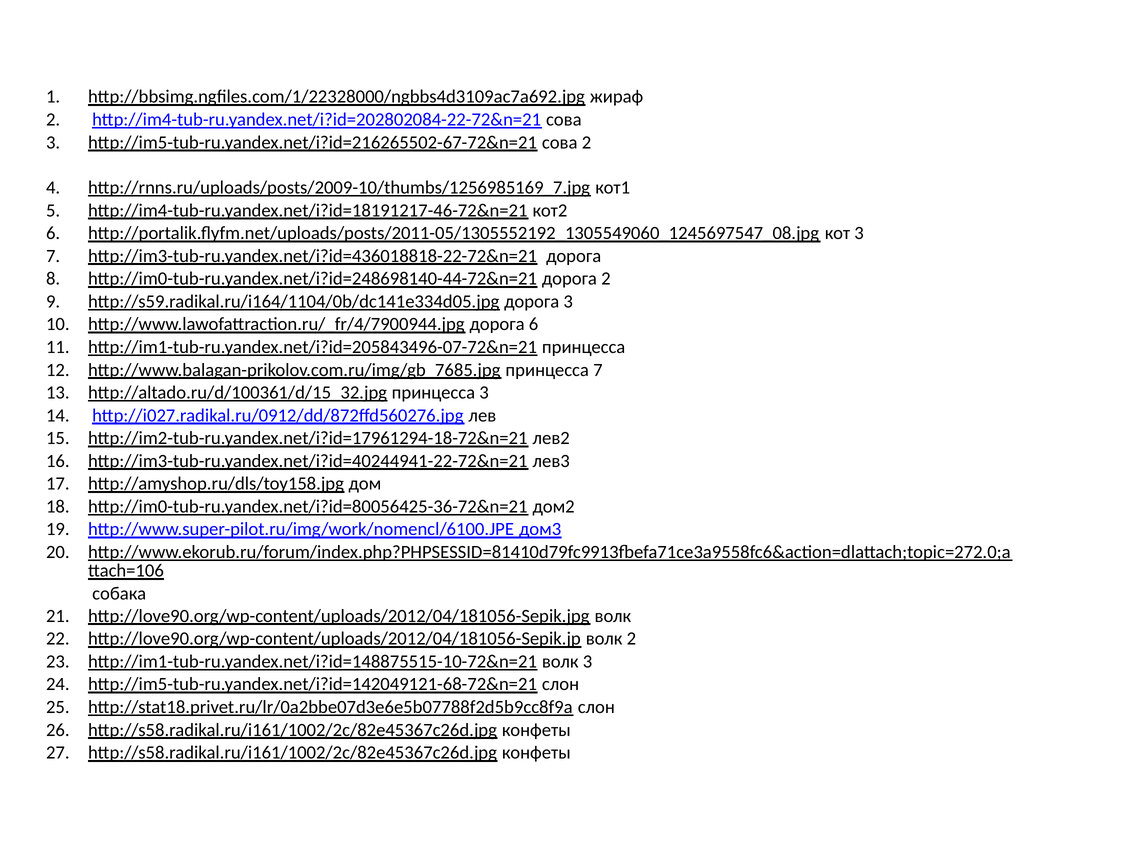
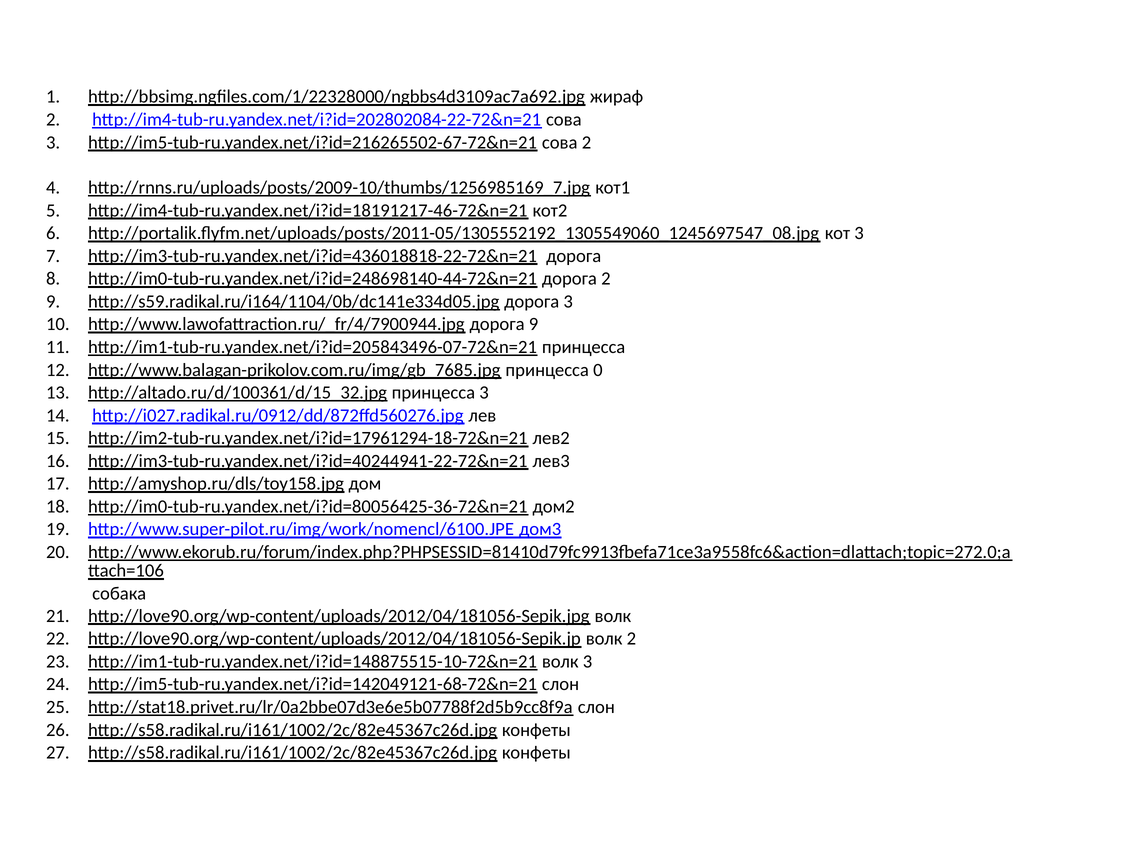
дорога 6: 6 -> 9 (534, 324)
принцесса 7: 7 -> 0 (598, 370)
